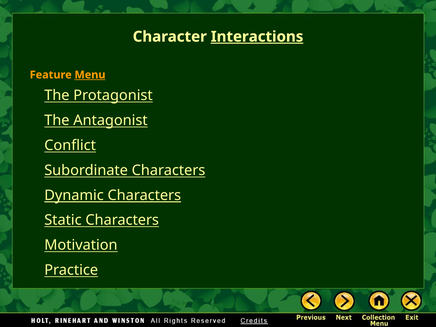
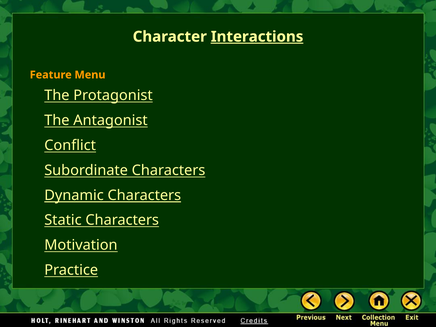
Menu underline: present -> none (90, 75)
